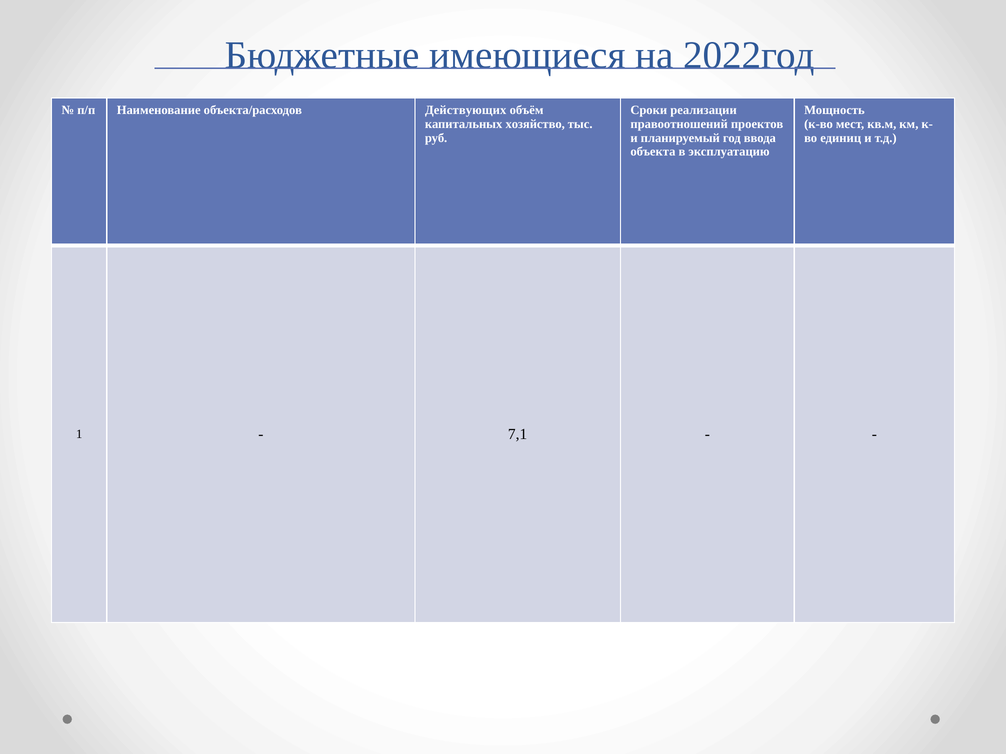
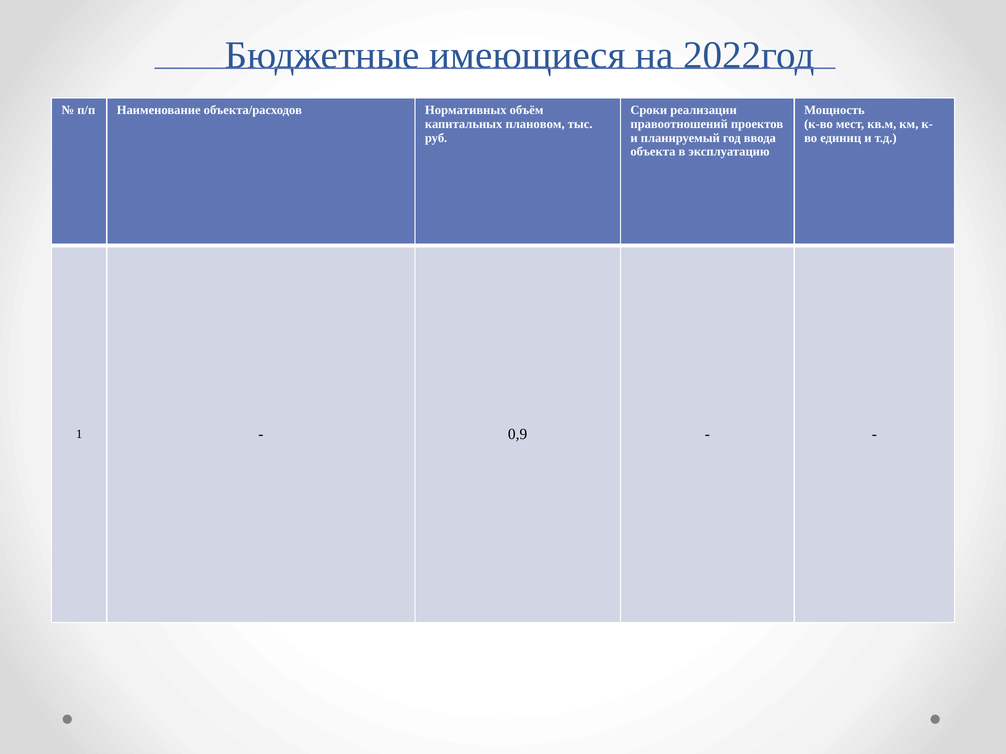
Действующих: Действующих -> Нормативных (466, 110)
хозяйство: хозяйство -> плановом (535, 124)
7,1: 7,1 -> 0,9 (518, 434)
